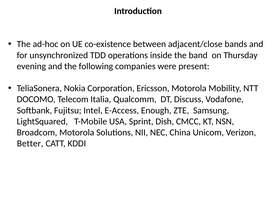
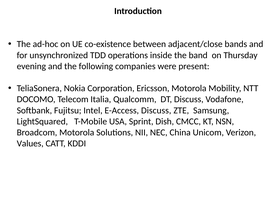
E-Access Enough: Enough -> Discuss (156, 110)
Better: Better -> Values (30, 144)
